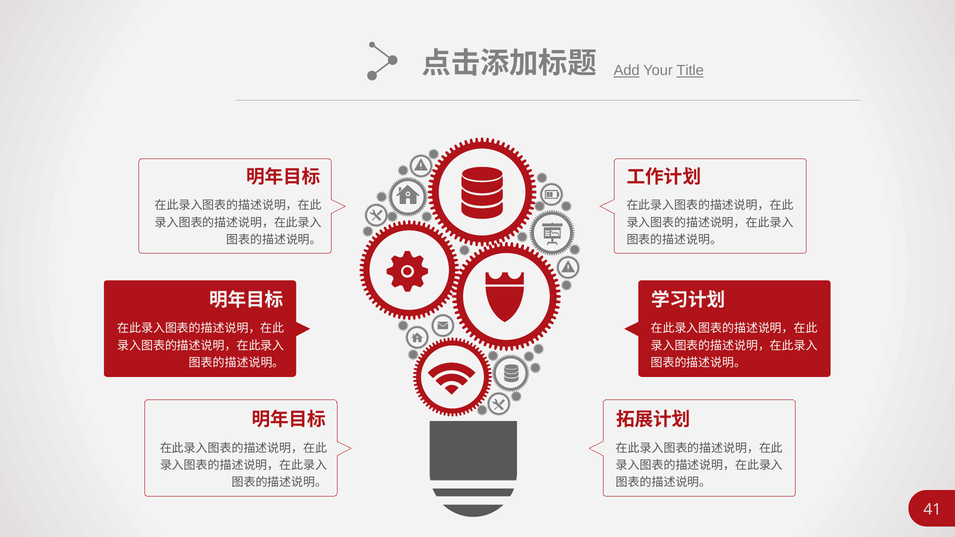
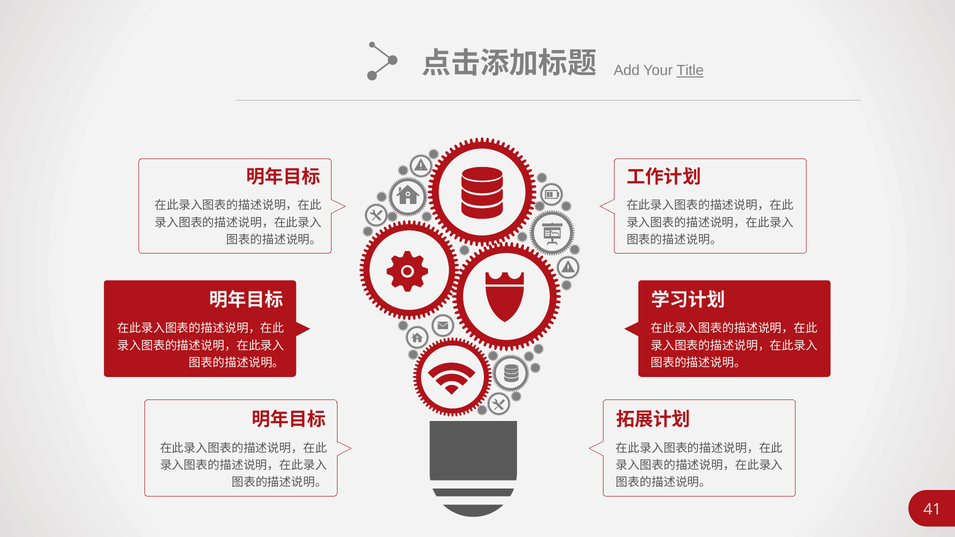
Add underline: present -> none (627, 71)
